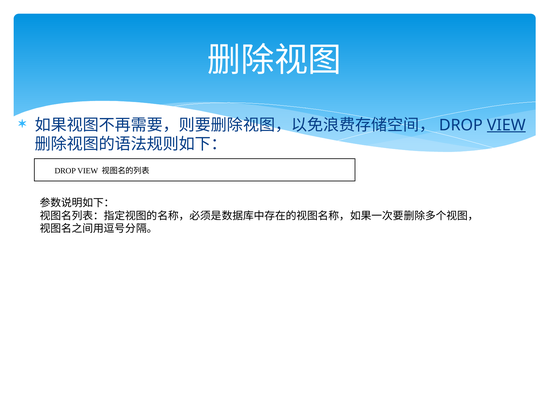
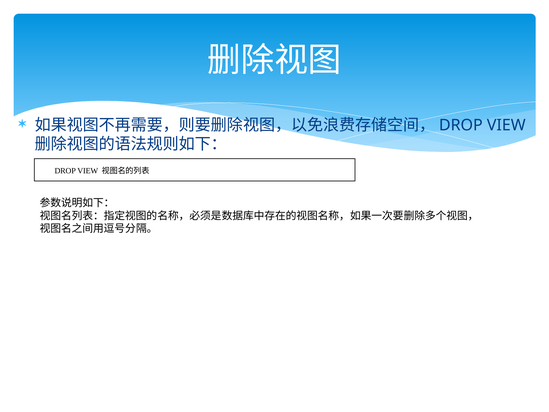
VIEW underline: present -> none (506, 125)
